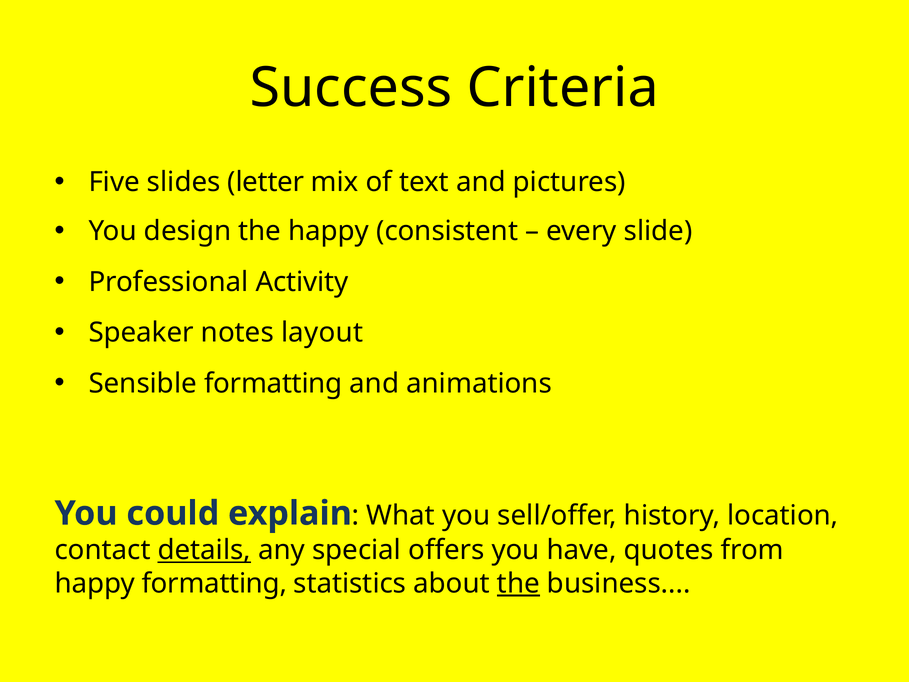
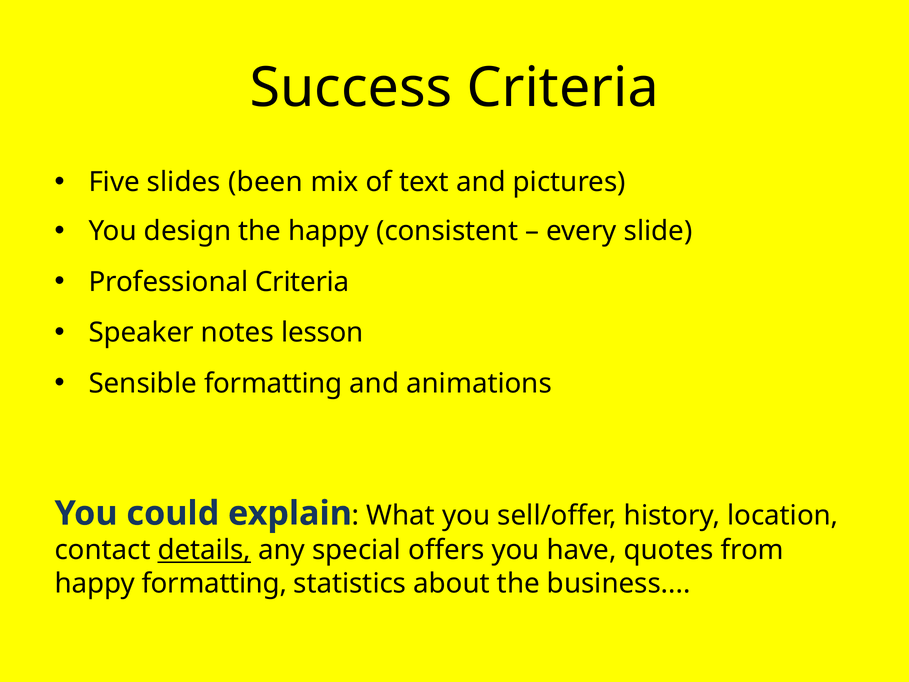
letter: letter -> been (266, 182)
Professional Activity: Activity -> Criteria (302, 282)
layout: layout -> lesson (322, 333)
the underline: present -> none (518, 583)
